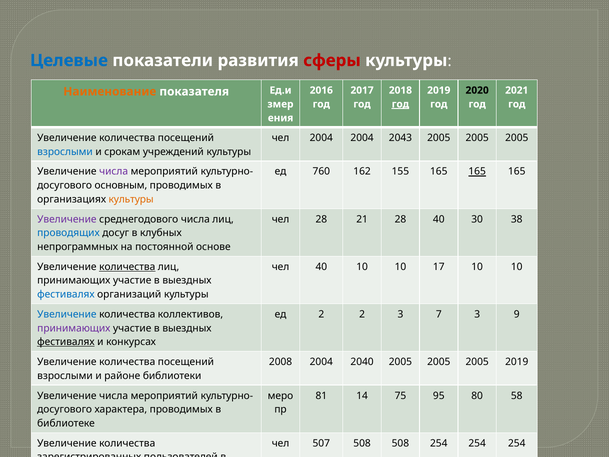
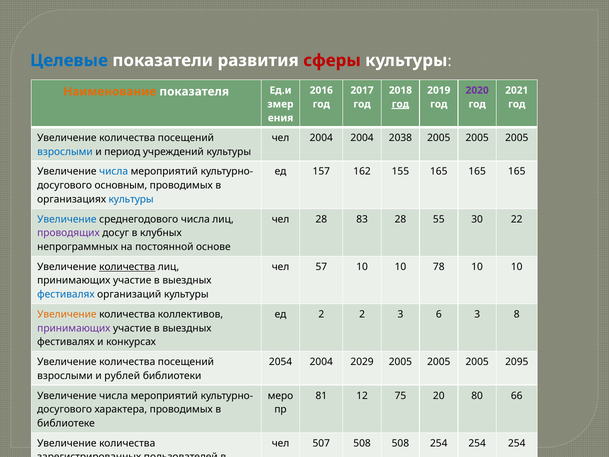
2020 colour: black -> purple (477, 90)
2043: 2043 -> 2038 (400, 138)
срокам: срокам -> период (122, 152)
числа colour: purple -> blue (114, 172)
760: 760 -> 157 (321, 172)
165 underline: present -> none (477, 172)
культуры colour: orange -> blue (131, 199)
Увеличение colour: purple -> blue (67, 219)
21: 21 -> 83 (362, 219)
28 40: 40 -> 55 (439, 219)
38: 38 -> 22 (517, 219)
проводящих colour: blue -> purple (68, 233)
чел 40: 40 -> 57 (321, 267)
17: 17 -> 78 (439, 267)
Увеличение colour: blue -> orange (67, 314)
7: 7 -> 6 (439, 314)
9: 9 -> 8 (517, 314)
фестивалях underline: present -> none (66, 342)
2008: 2008 -> 2054 (281, 362)
2040: 2040 -> 2029 (362, 362)
2005 2019: 2019 -> 2095 (517, 362)
районе: районе -> рублей (122, 376)
14: 14 -> 12 (362, 395)
95: 95 -> 20 (439, 395)
58: 58 -> 66 (517, 395)
